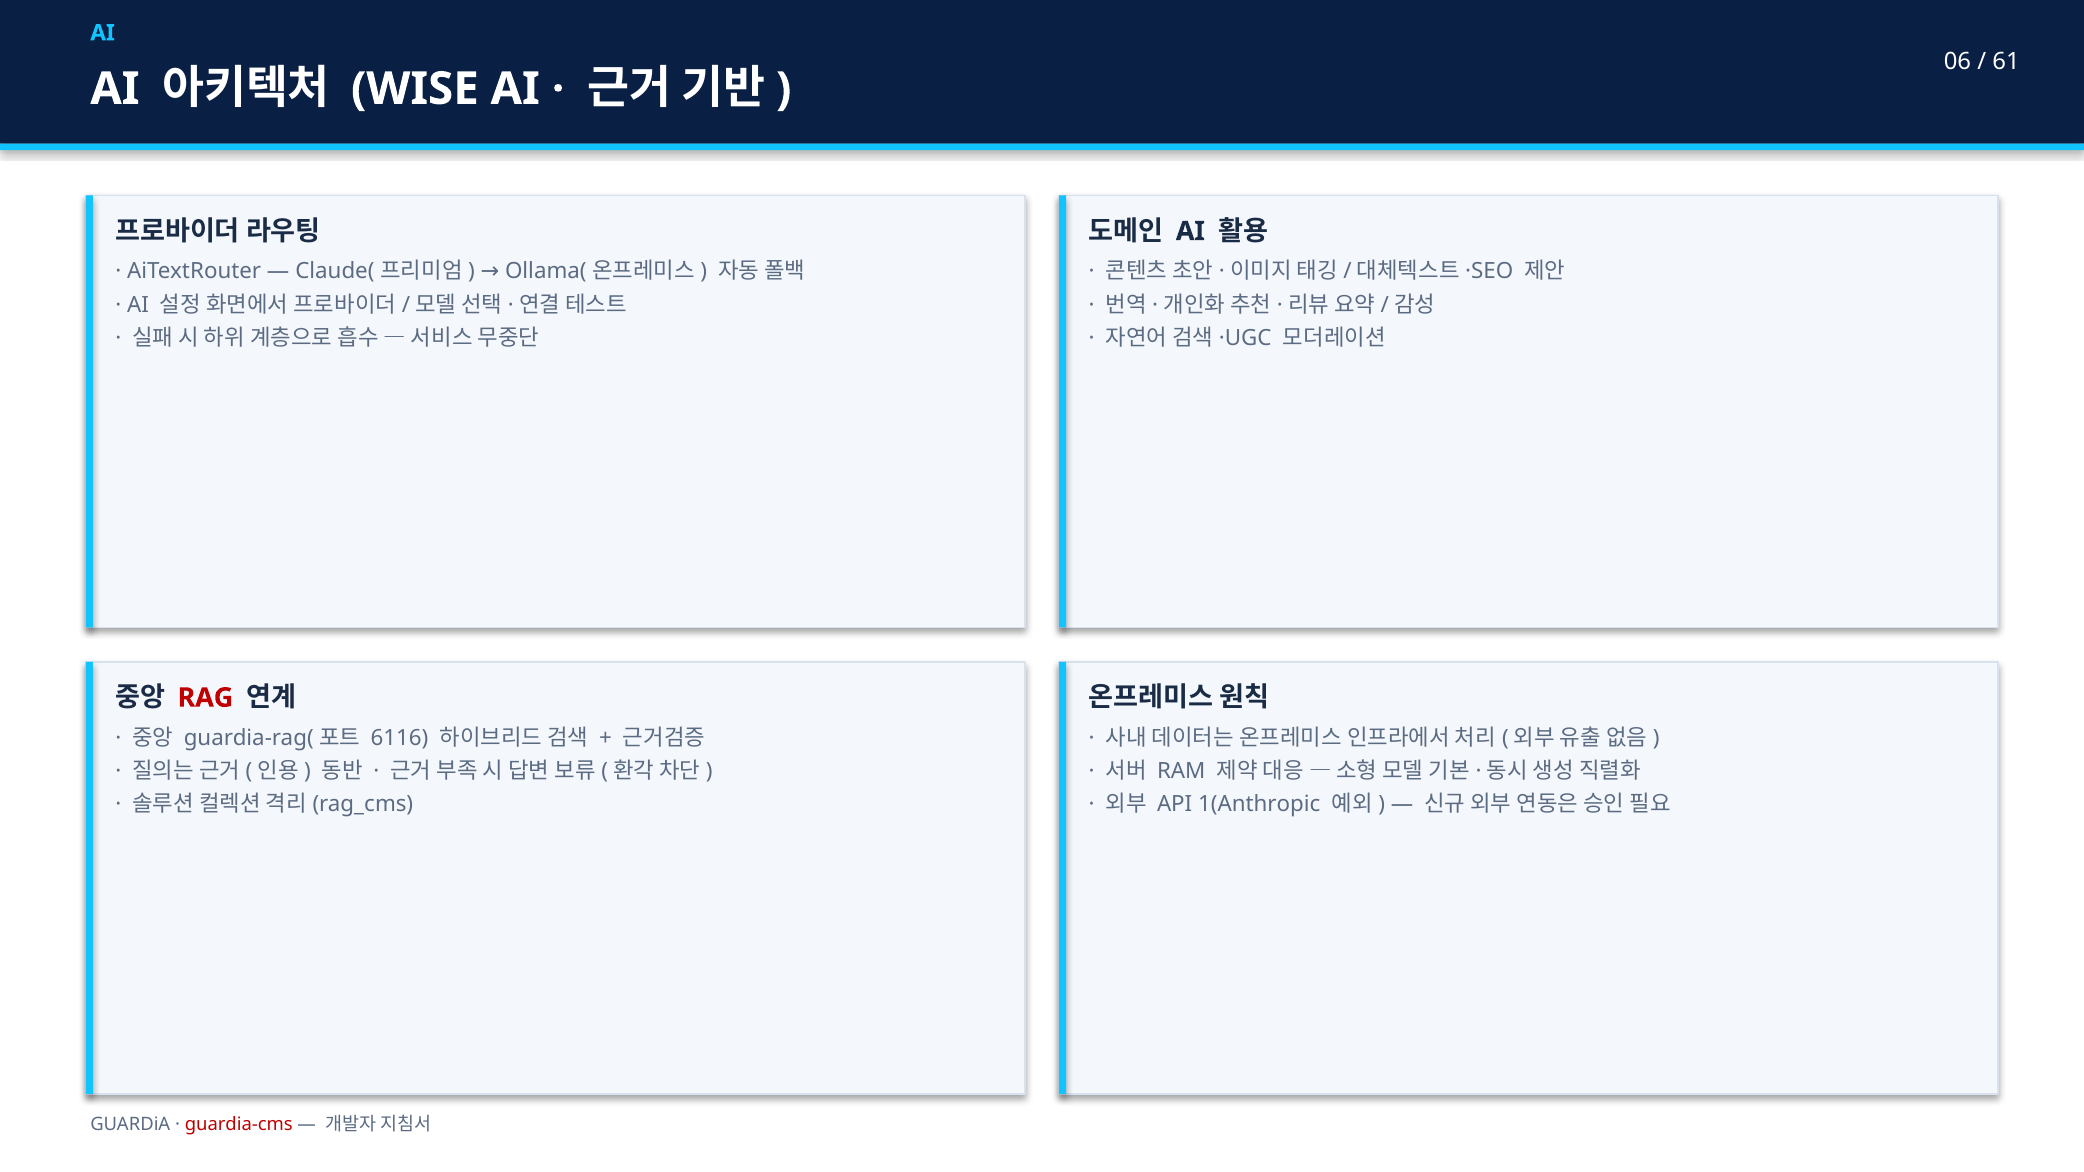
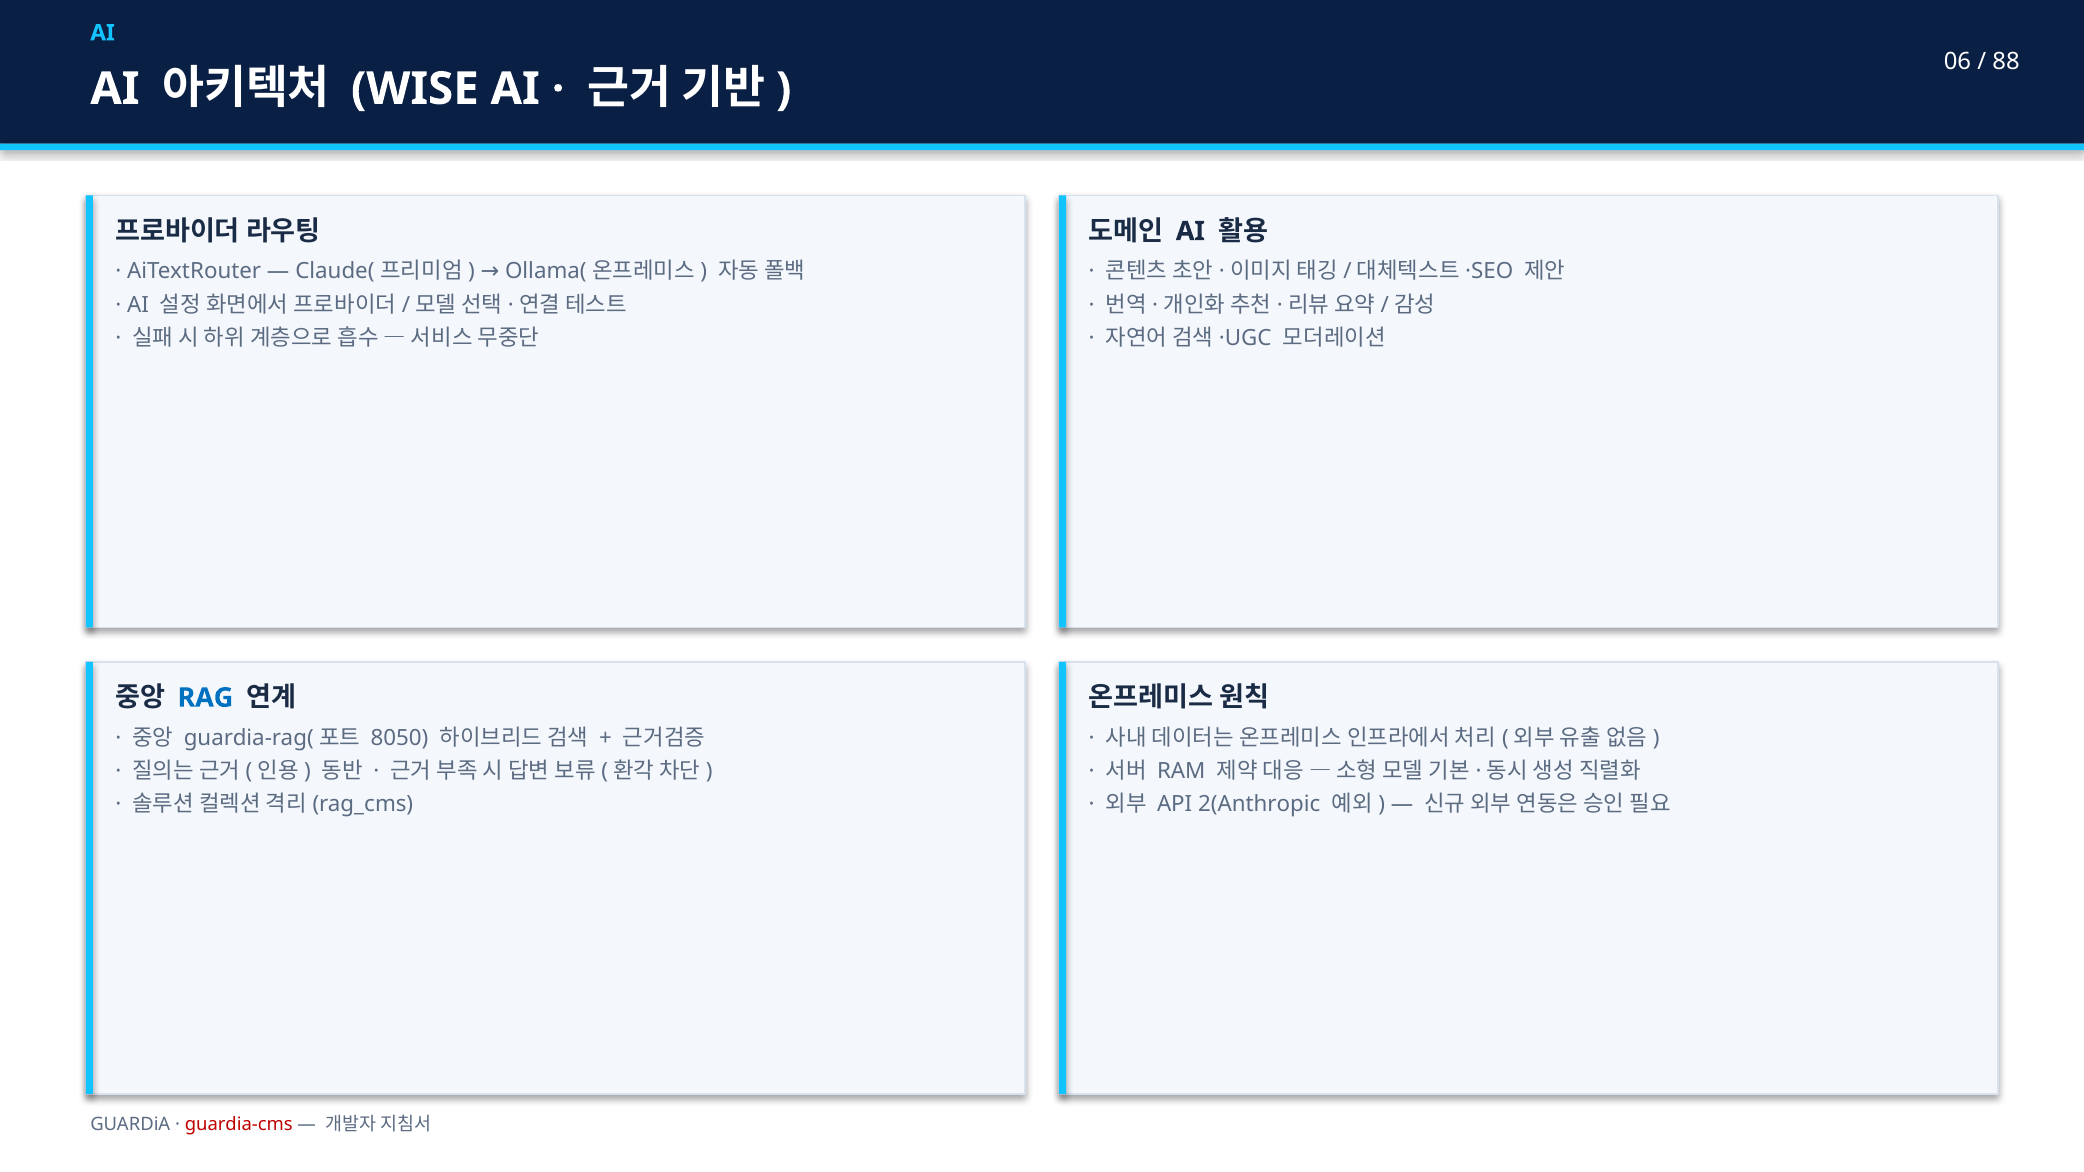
61: 61 -> 88 (2006, 62)
RAG colour: red -> blue (205, 698)
6116: 6116 -> 8050 (400, 738)
1(Anthropic: 1(Anthropic -> 2(Anthropic (1259, 805)
